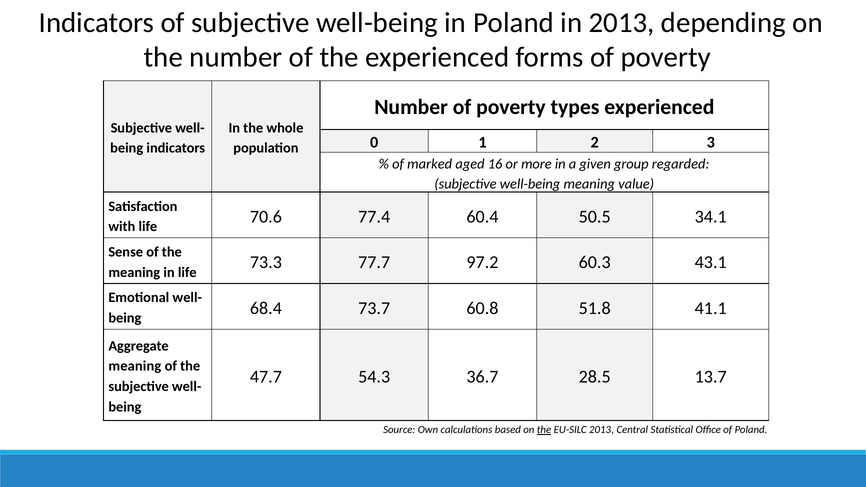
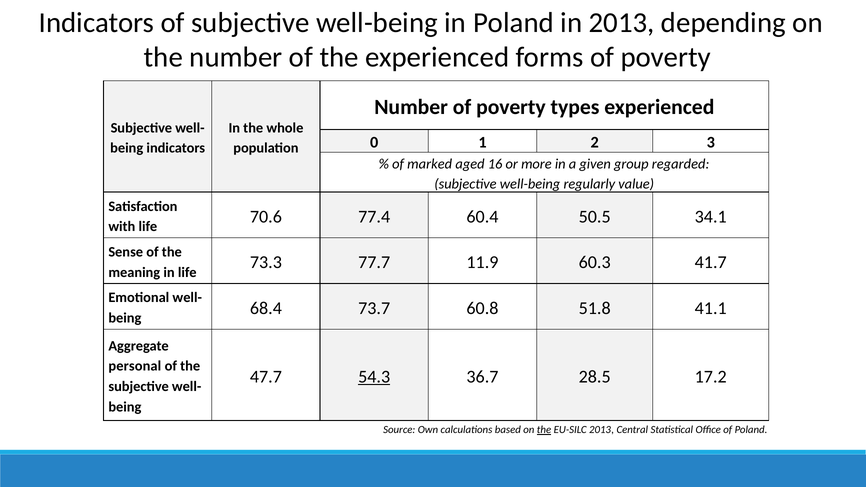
well-being meaning: meaning -> regularly (589, 184)
97.2: 97.2 -> 11.9 (482, 263)
43.1: 43.1 -> 41.7 (711, 263)
meaning: meaning -> personal (135, 366)
54.3 underline: none -> present (374, 377)
13.7: 13.7 -> 17.2 (711, 377)
